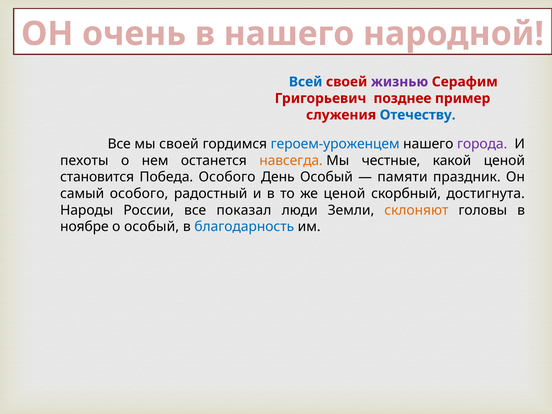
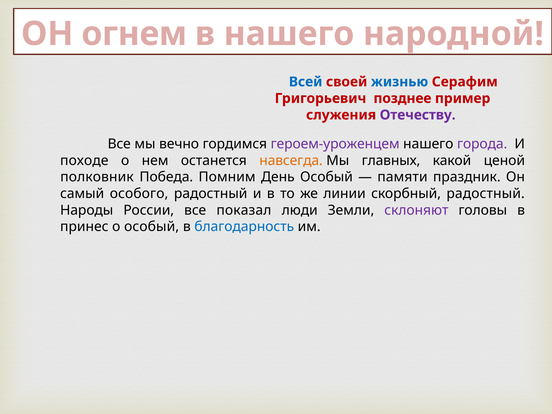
очень: очень -> огнем (134, 34)
жизнью colour: purple -> blue (400, 82)
Отечеству colour: blue -> purple (418, 115)
мы своей: своей -> вечно (179, 144)
героем-уроженцем colour: blue -> purple (335, 144)
пехоты: пехоты -> походе (84, 160)
честные: честные -> главных (391, 160)
становится: становится -> полковник (97, 177)
Победа Особого: Особого -> Помним (227, 177)
же ценой: ценой -> линии (344, 194)
скорбный достигнута: достигнута -> радостный (486, 194)
склоняют colour: orange -> purple (416, 210)
ноябре: ноябре -> принес (84, 227)
